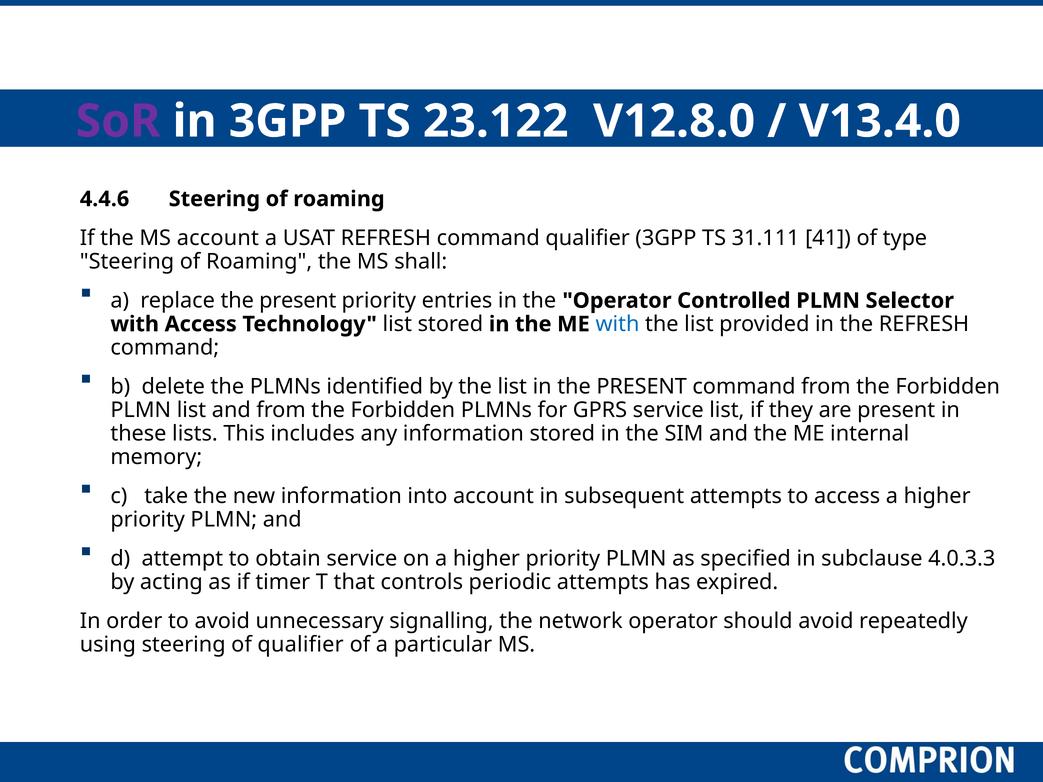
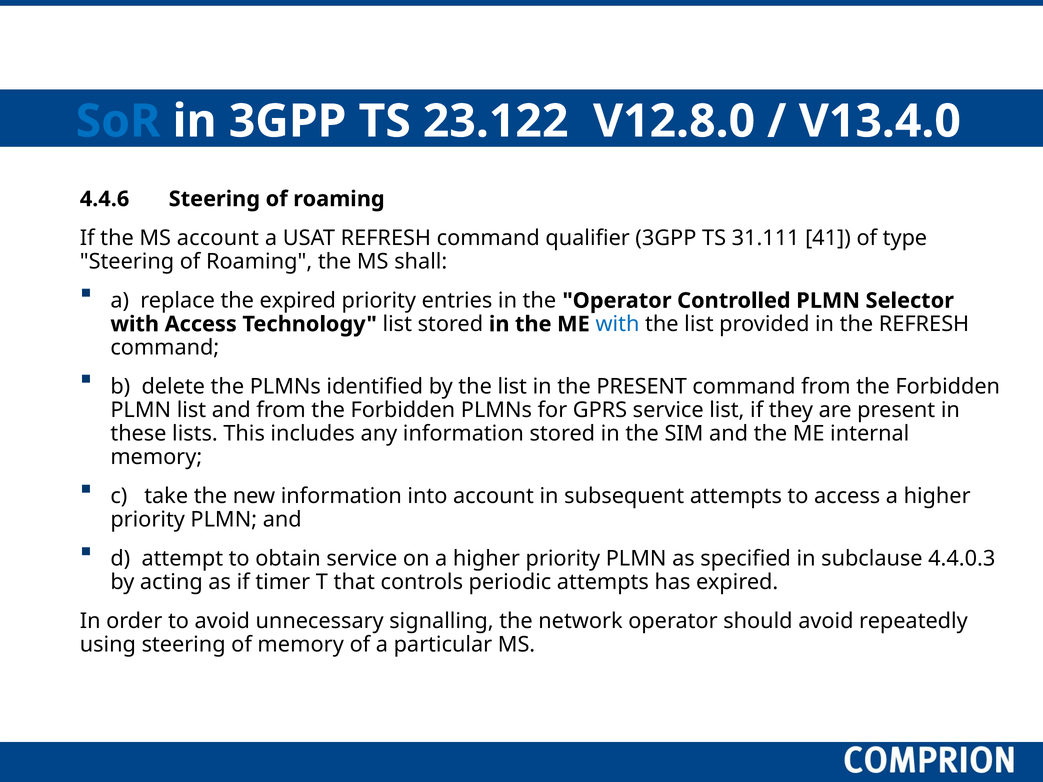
SoR colour: purple -> blue (118, 121)
replace the present: present -> expired (298, 301)
4.0.3.3: 4.0.3.3 -> 4.4.0.3 (962, 559)
of qualifier: qualifier -> memory (301, 645)
